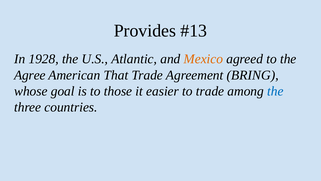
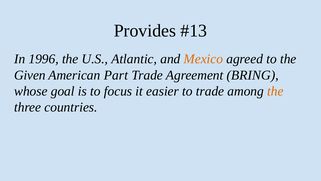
1928: 1928 -> 1996 (44, 59)
Agree: Agree -> Given (30, 75)
That: That -> Part (116, 75)
those: those -> focus (118, 91)
the colour: blue -> orange (275, 91)
